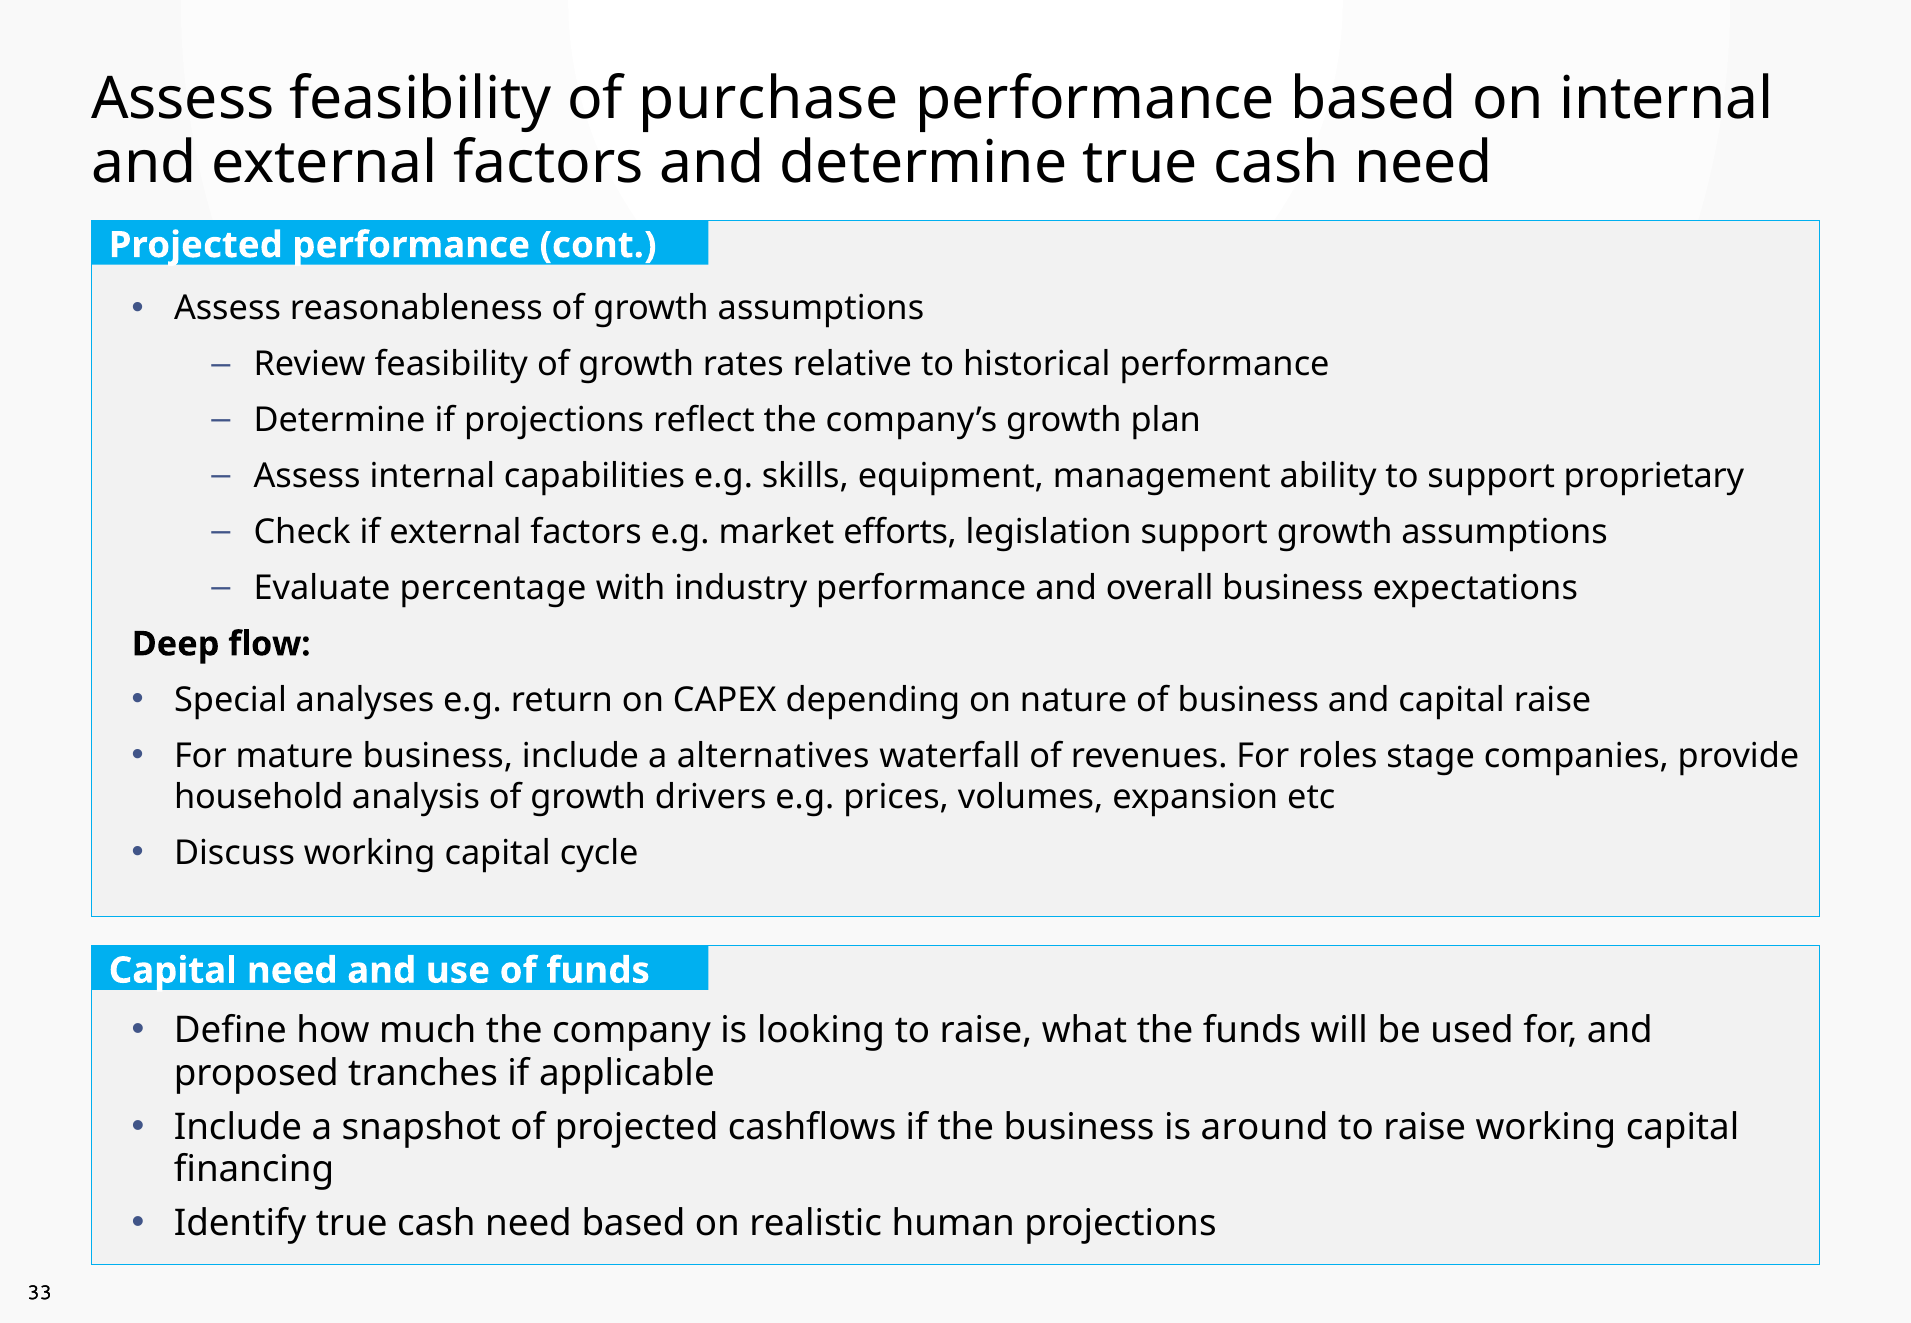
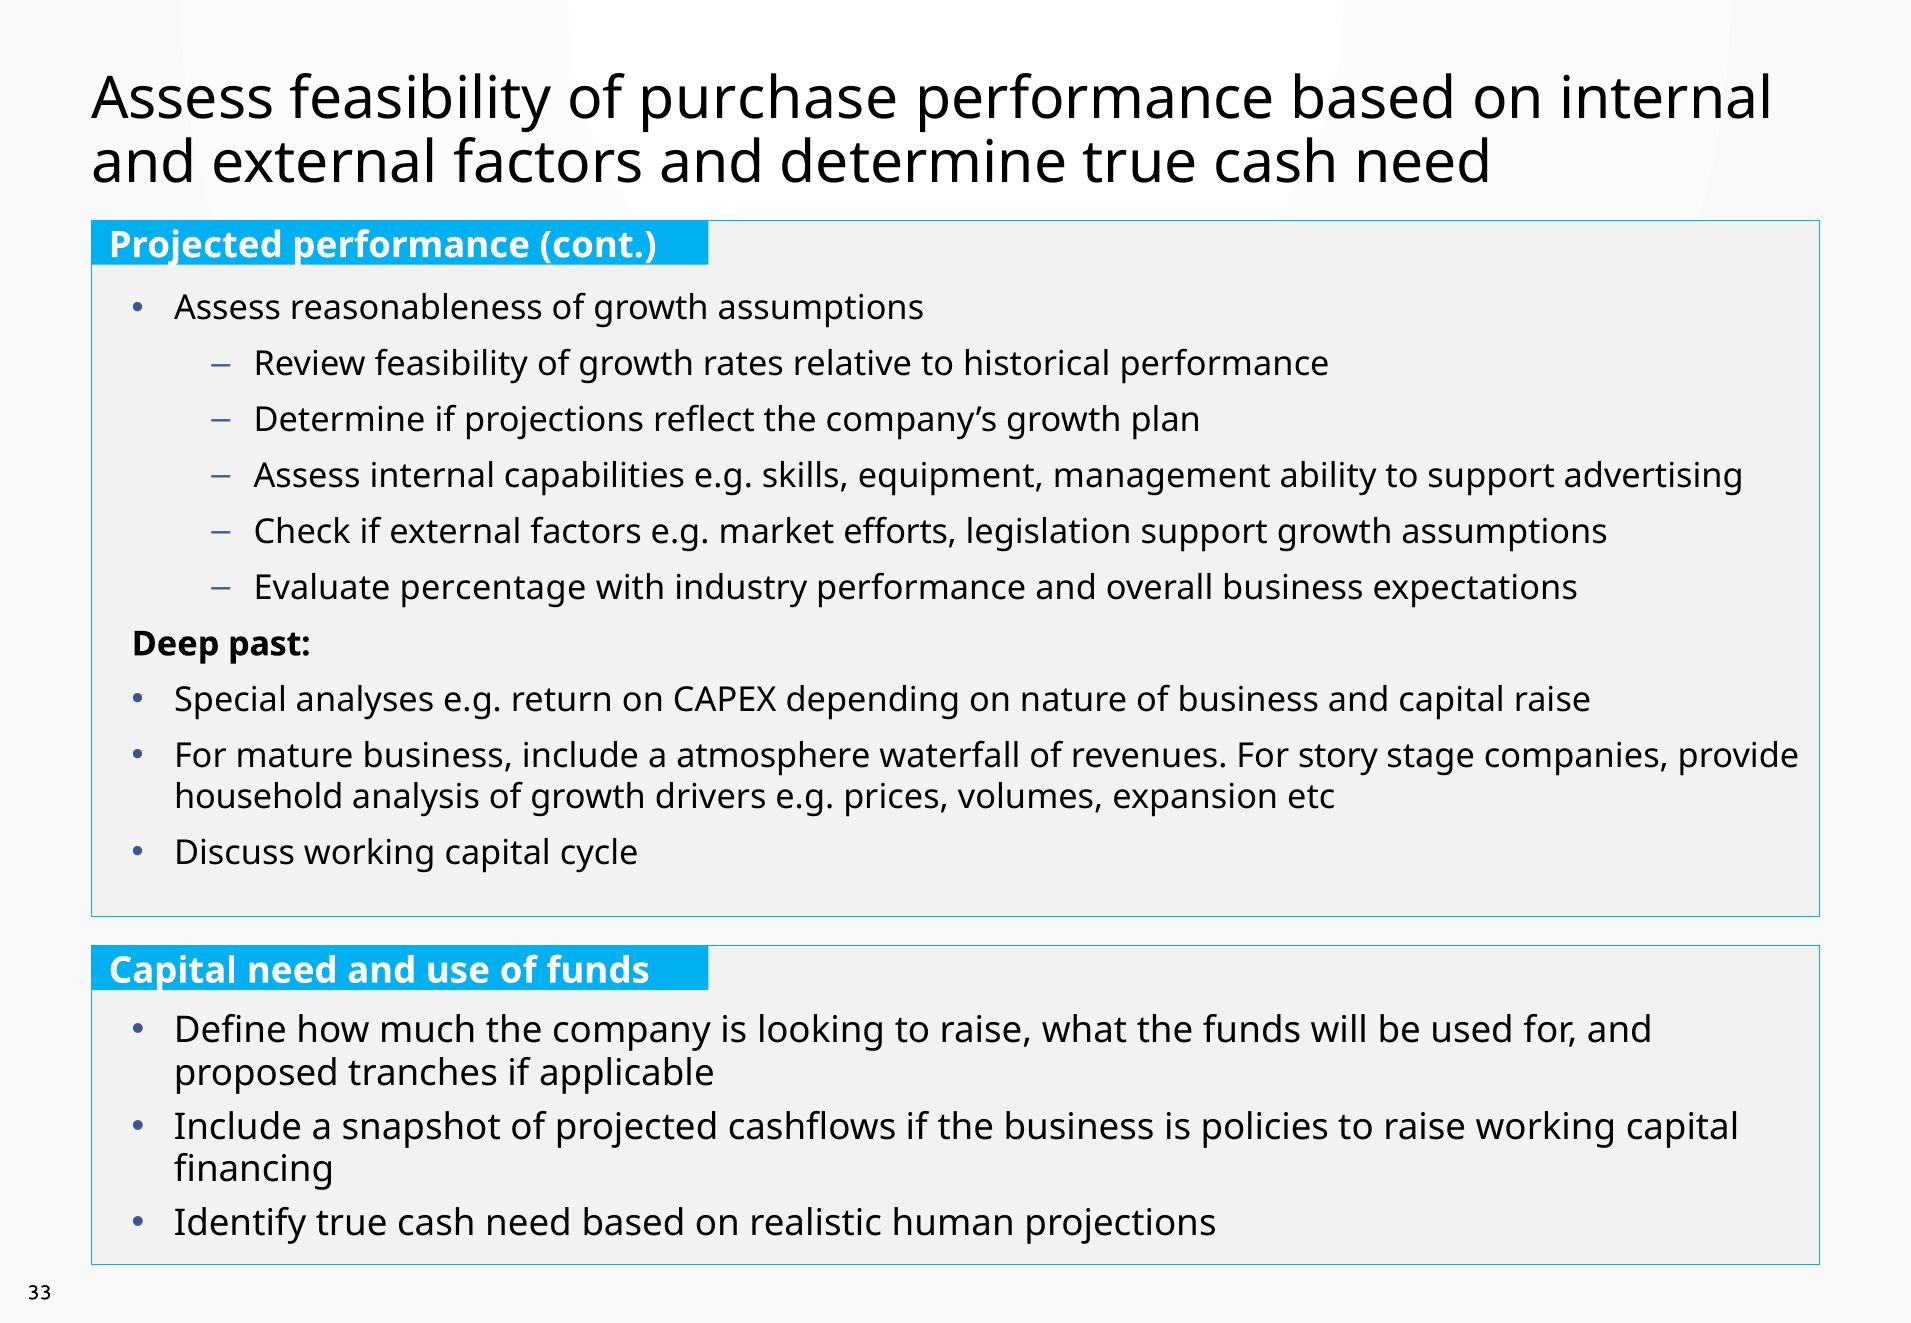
proprietary: proprietary -> advertising (1654, 476)
flow: flow -> past (269, 644)
alternatives: alternatives -> atmosphere (773, 756)
roles: roles -> story (1338, 756)
around: around -> policies (1265, 1127)
